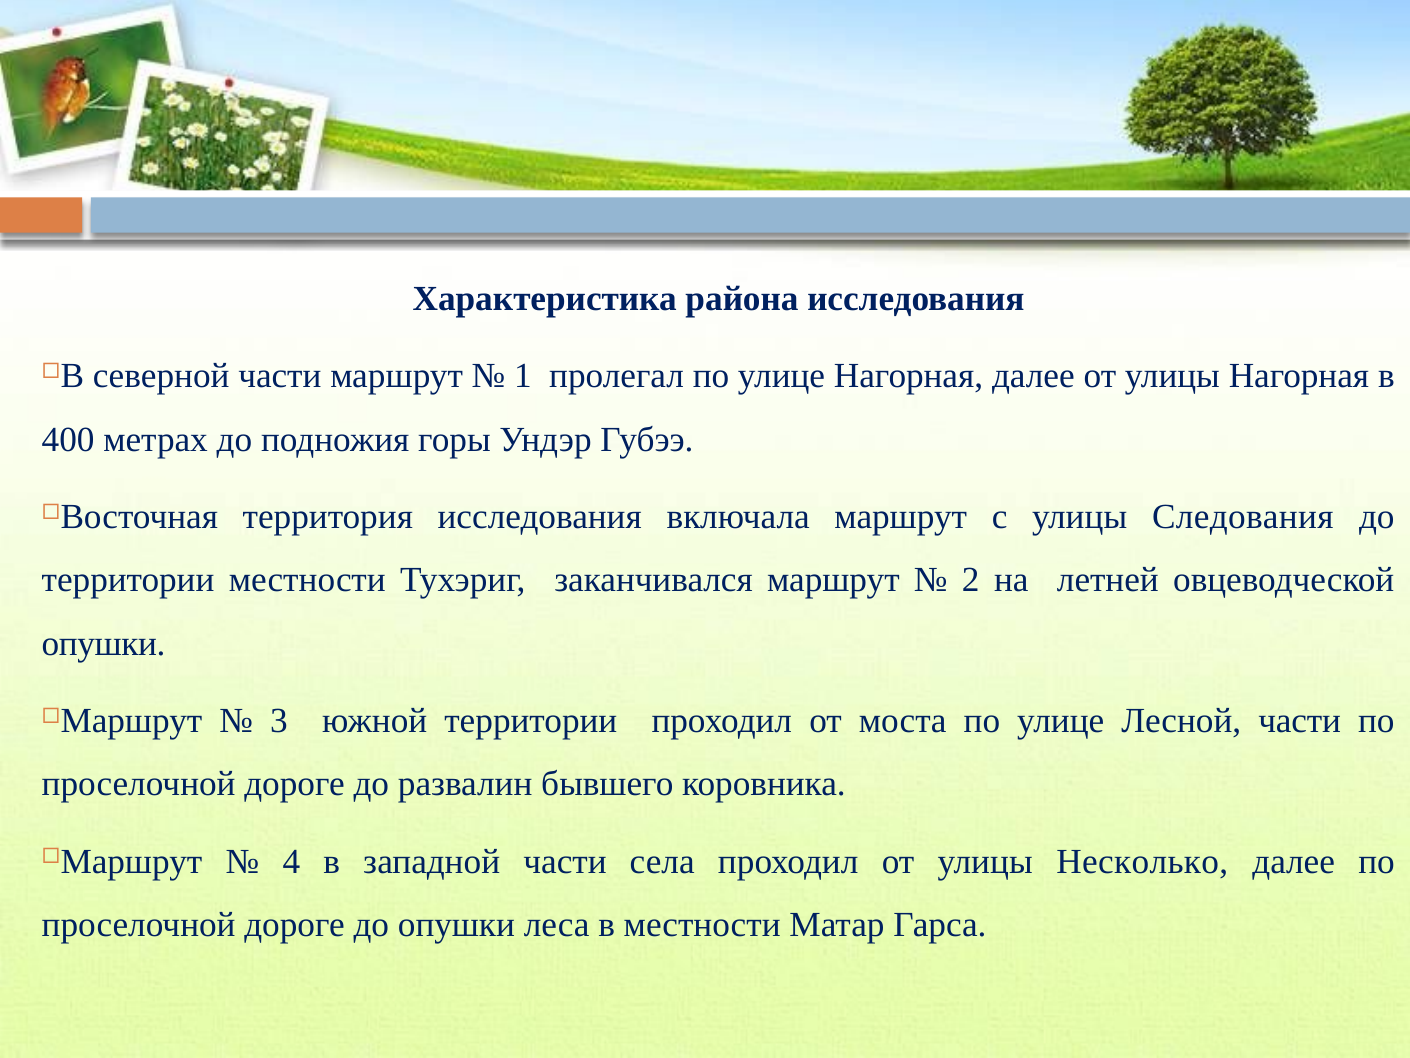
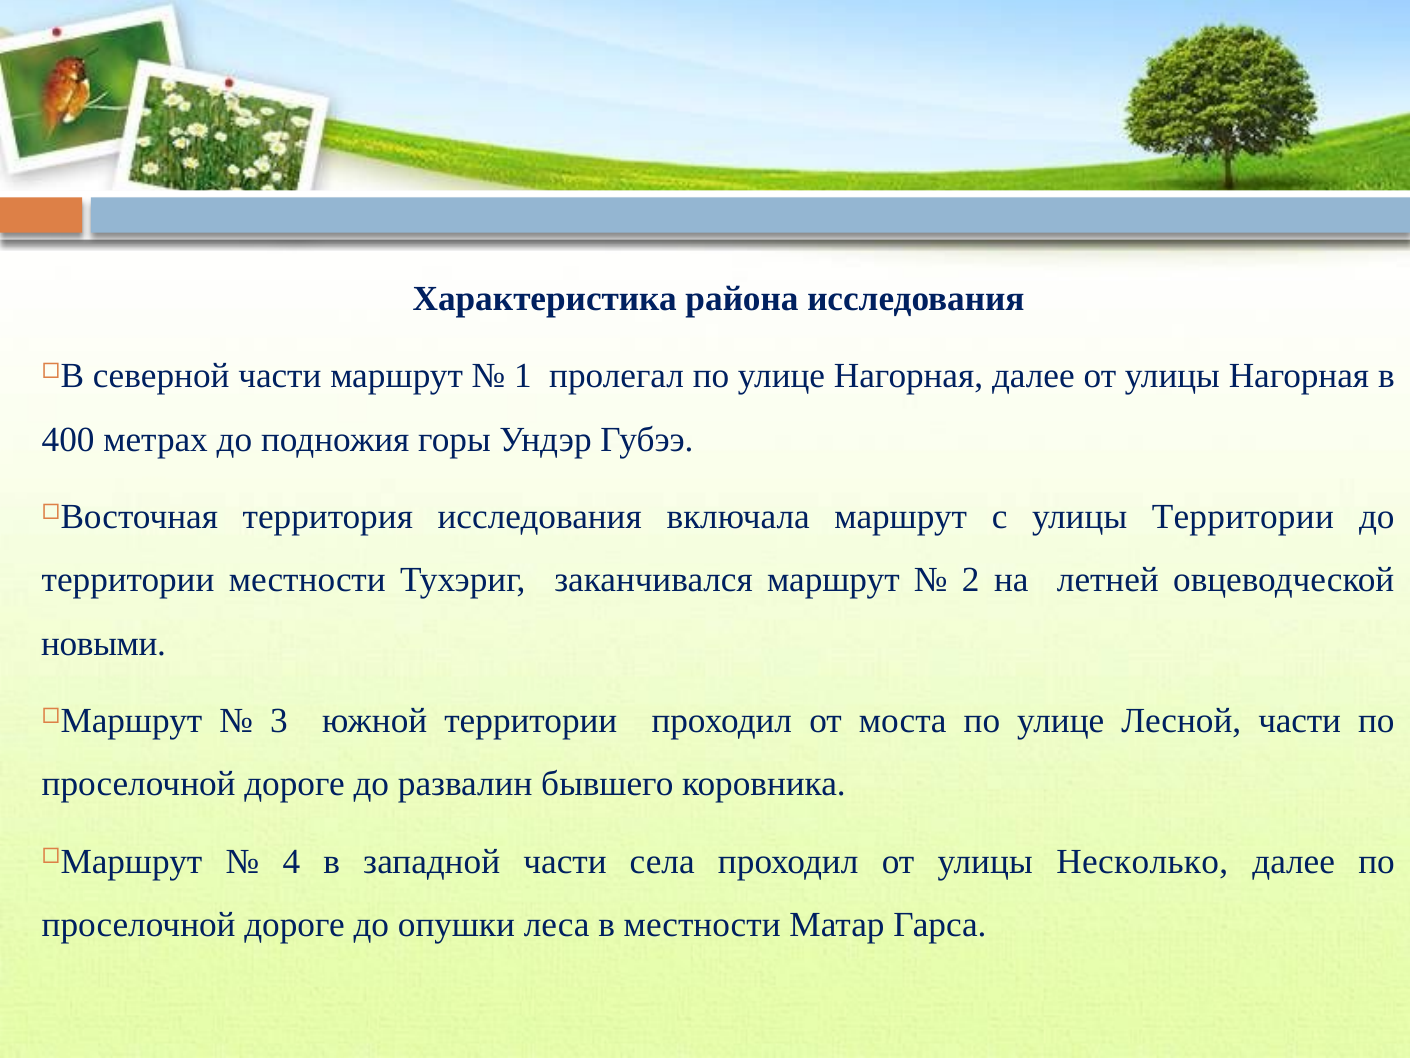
улицы Следования: Следования -> Территории (1243, 516)
опушки: опушки -> новыми (104, 643)
